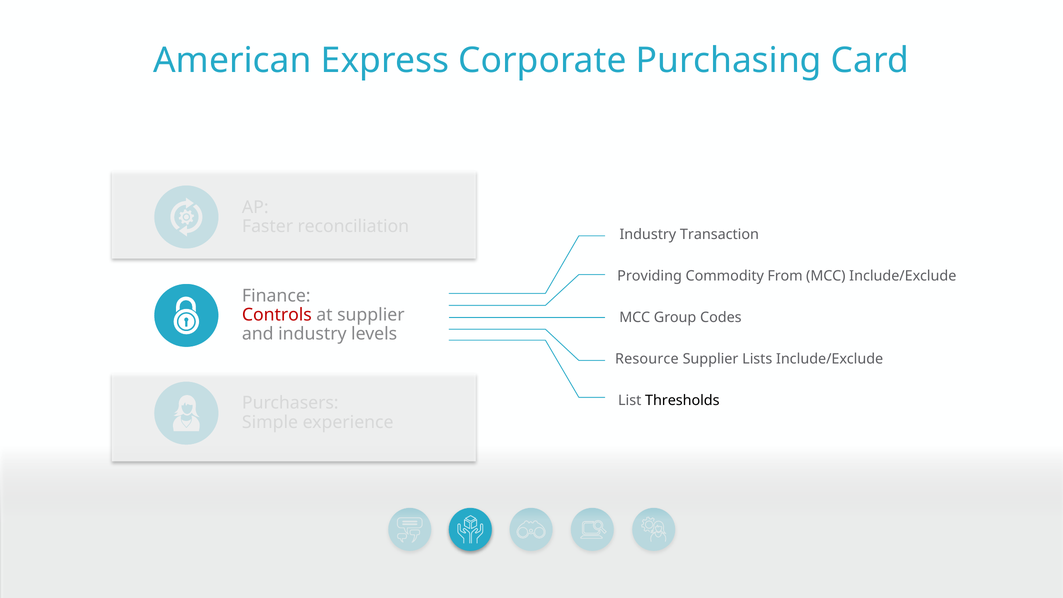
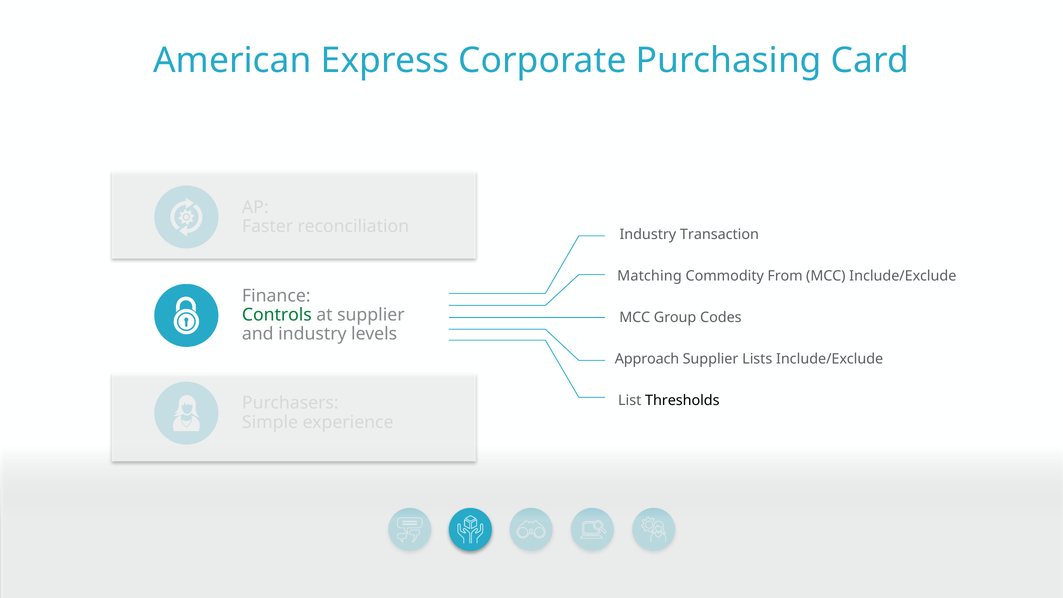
Providing: Providing -> Matching (649, 276)
Controls colour: red -> green (277, 315)
Resource: Resource -> Approach (647, 359)
